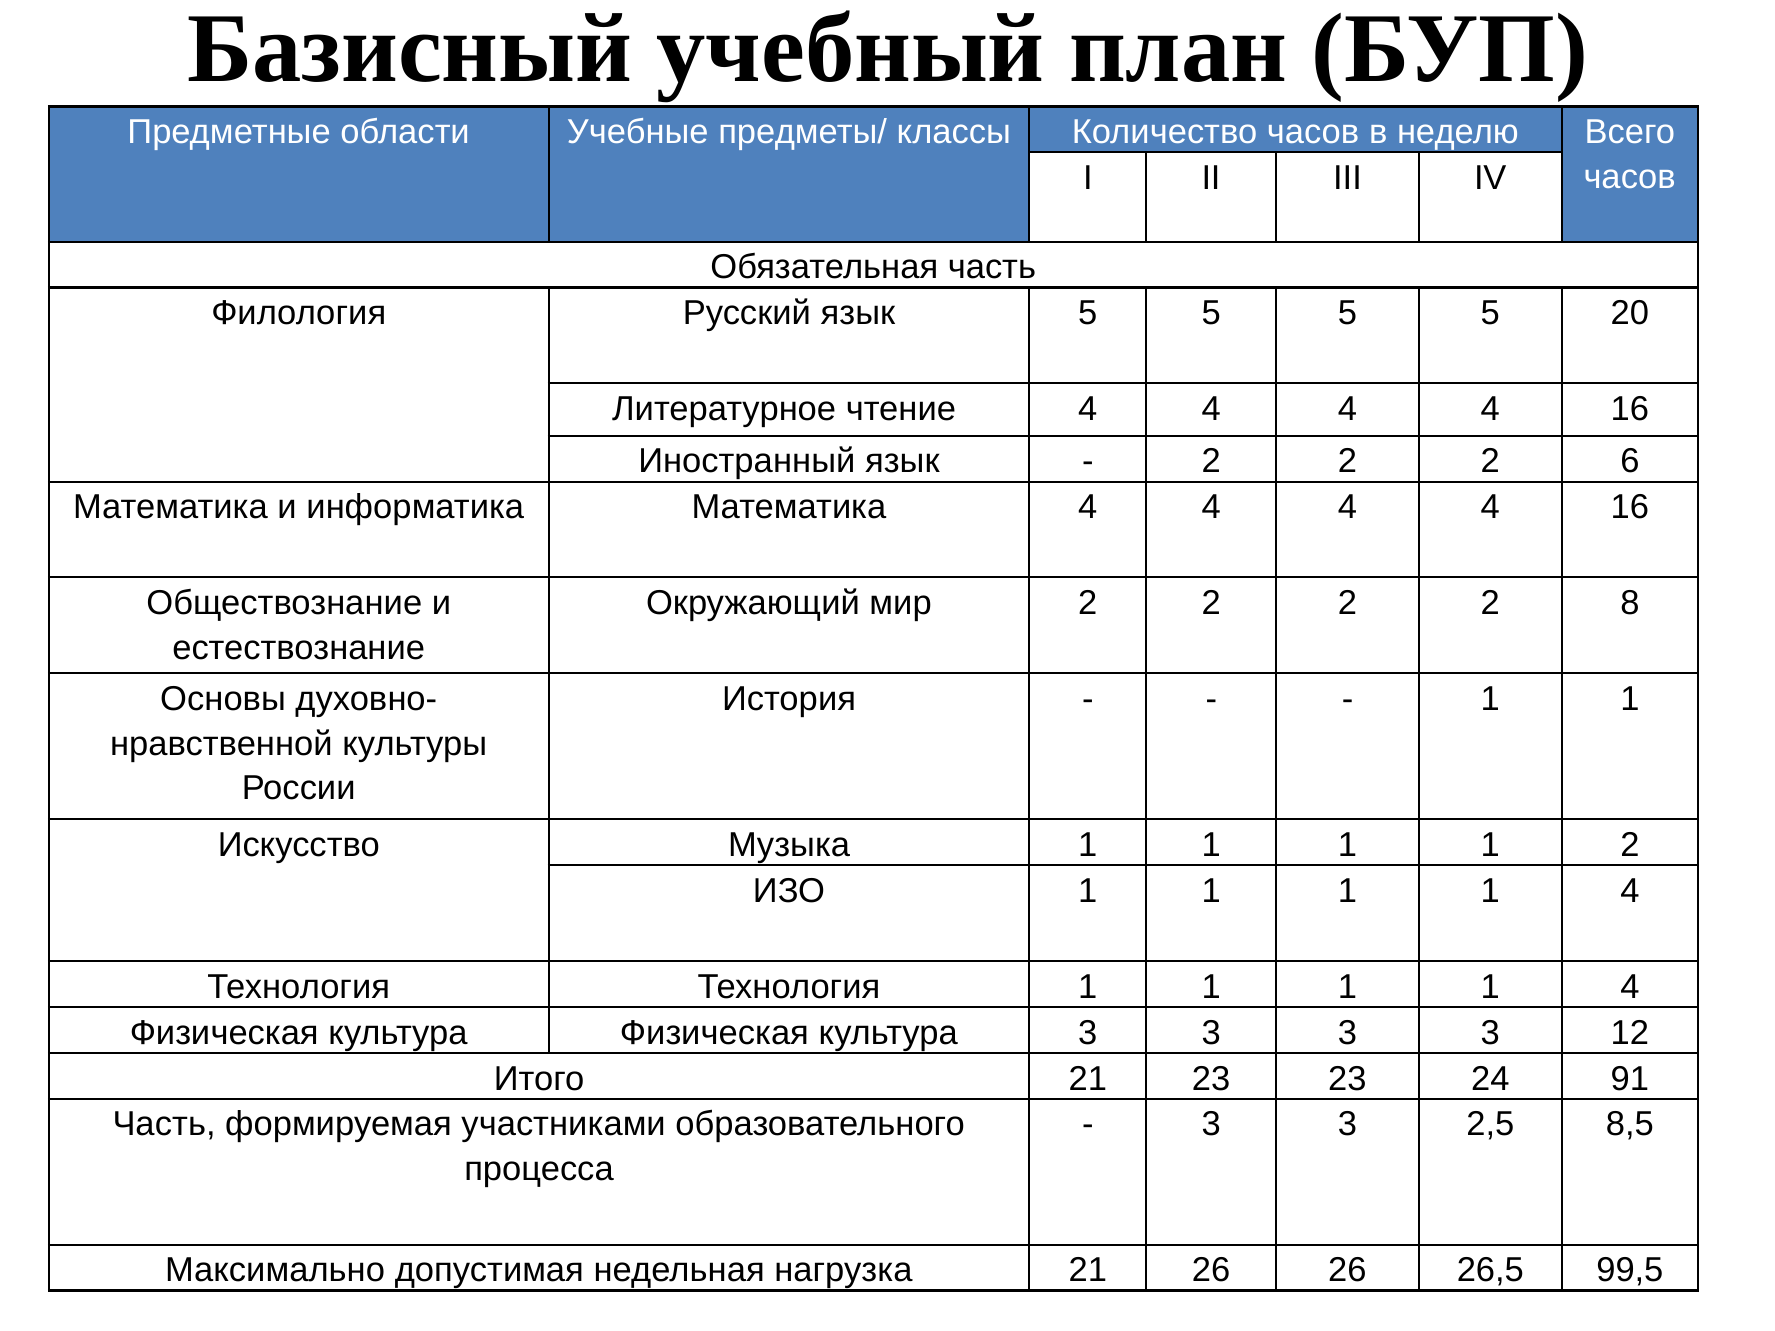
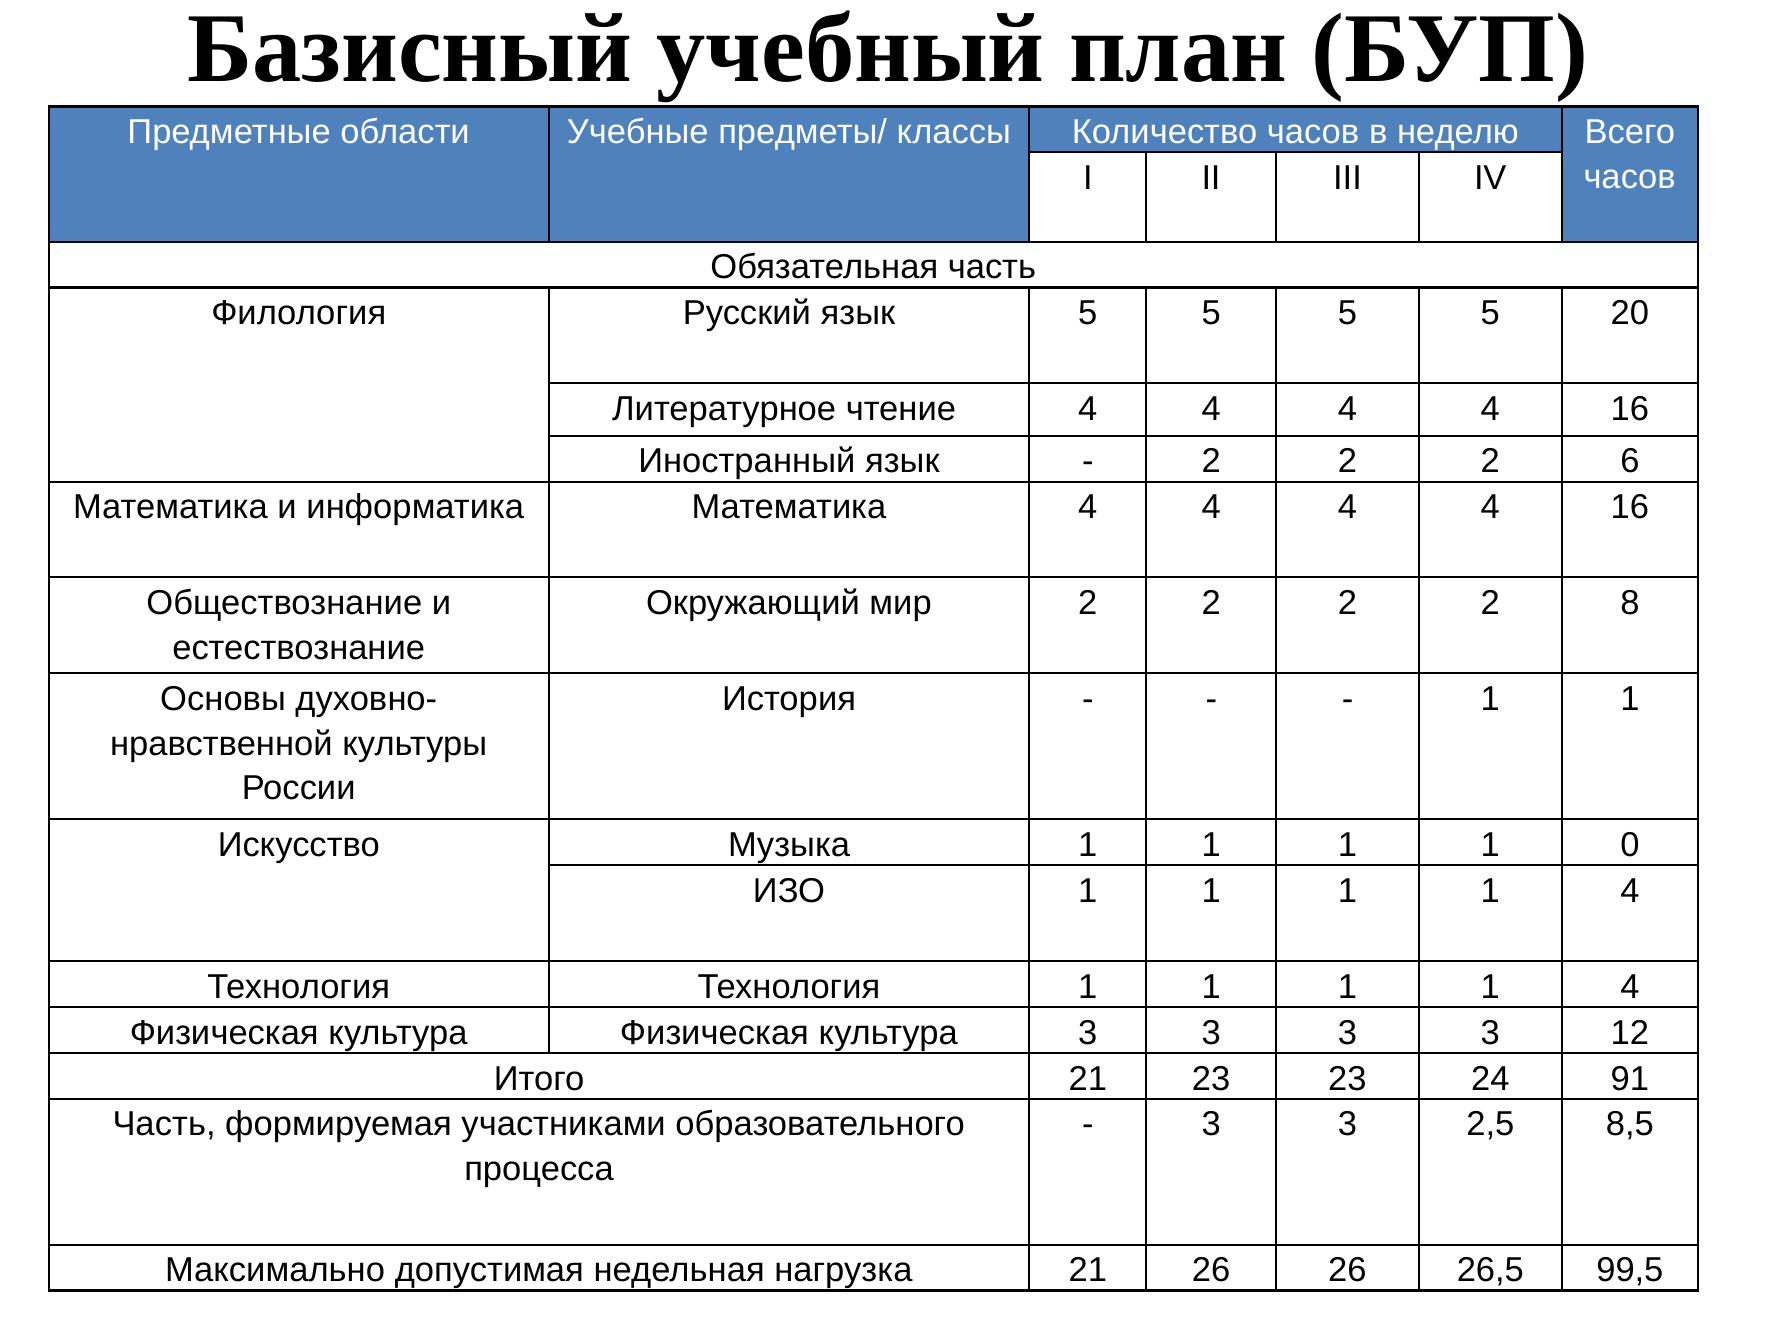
1 2: 2 -> 0 (1630, 845)
